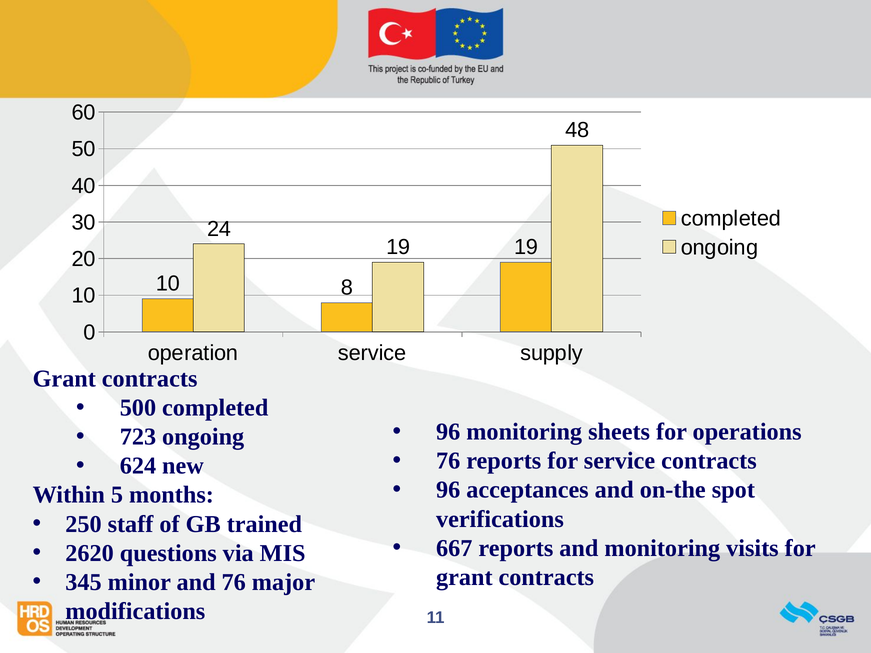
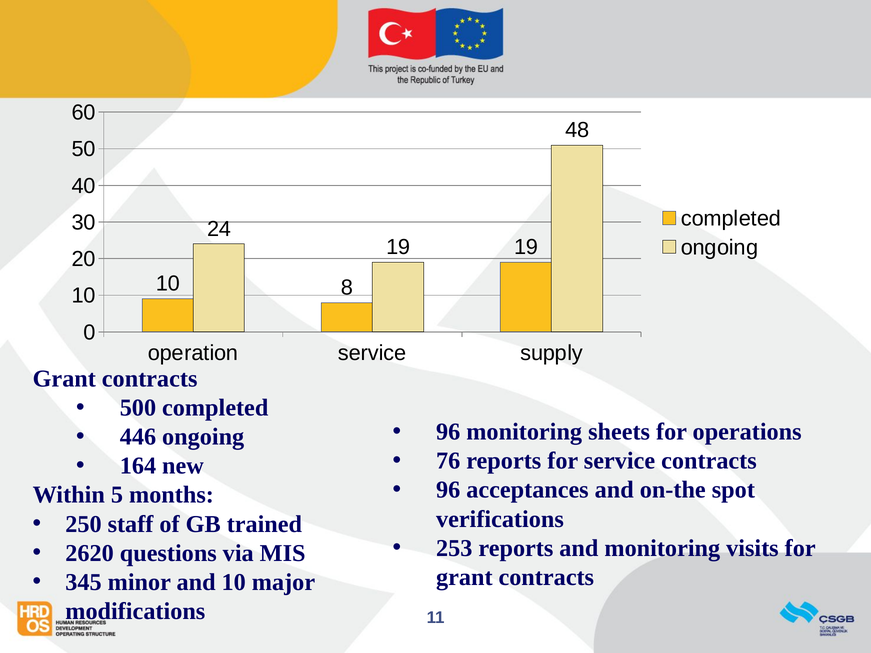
723: 723 -> 446 (138, 437)
624: 624 -> 164 (138, 466)
667: 667 -> 253 (454, 548)
and 76: 76 -> 10 (234, 582)
